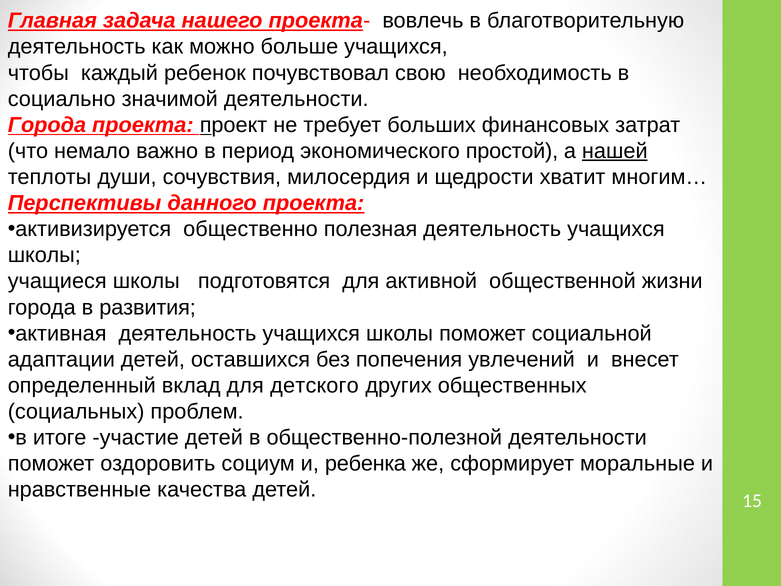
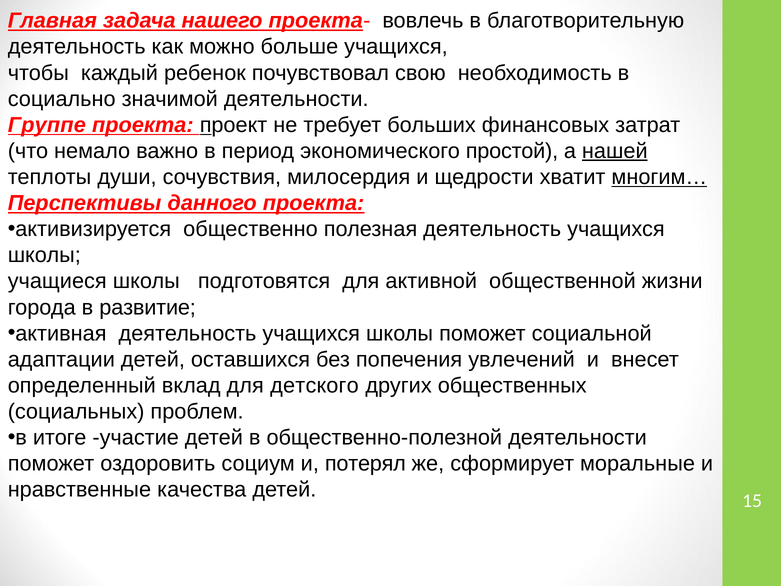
Города: Города -> Группе (47, 125)
многим… underline: none -> present (659, 177)
развития: развития -> развитие (148, 307)
ребенка: ребенка -> потерял (365, 463)
